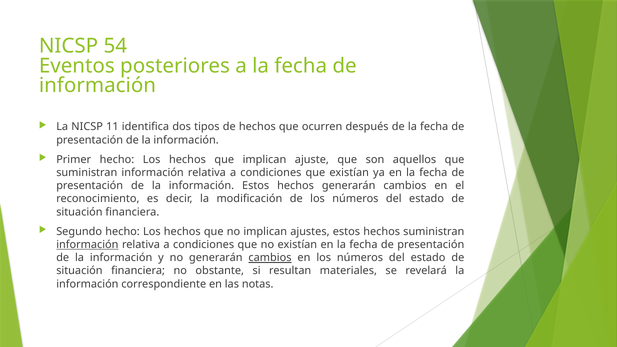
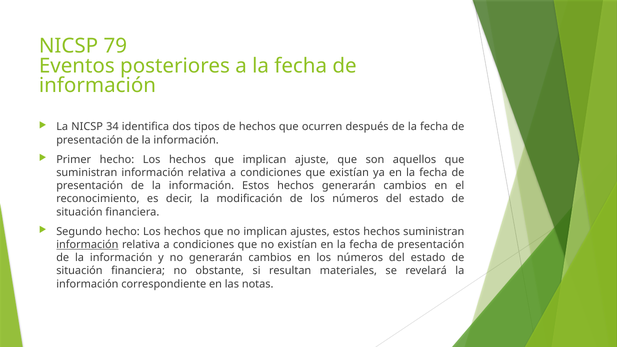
54: 54 -> 79 (115, 46)
11: 11 -> 34 (112, 127)
cambios underline: present -> none (270, 258)
